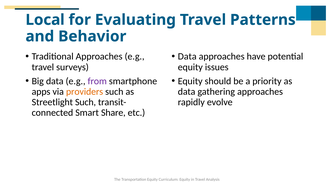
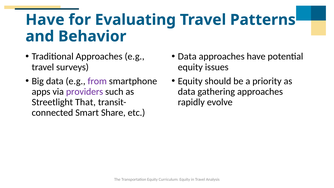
Local: Local -> Have (45, 20)
providers colour: orange -> purple (85, 92)
Streetlight Such: Such -> That (85, 102)
